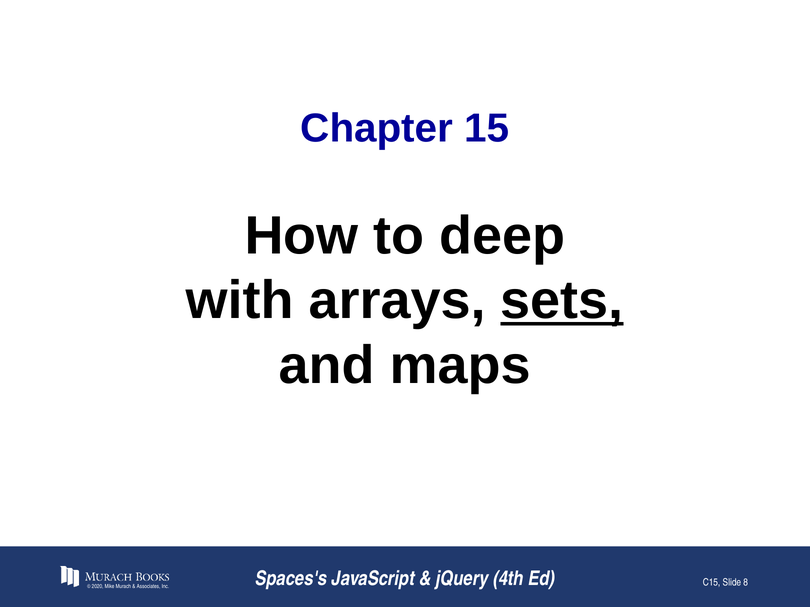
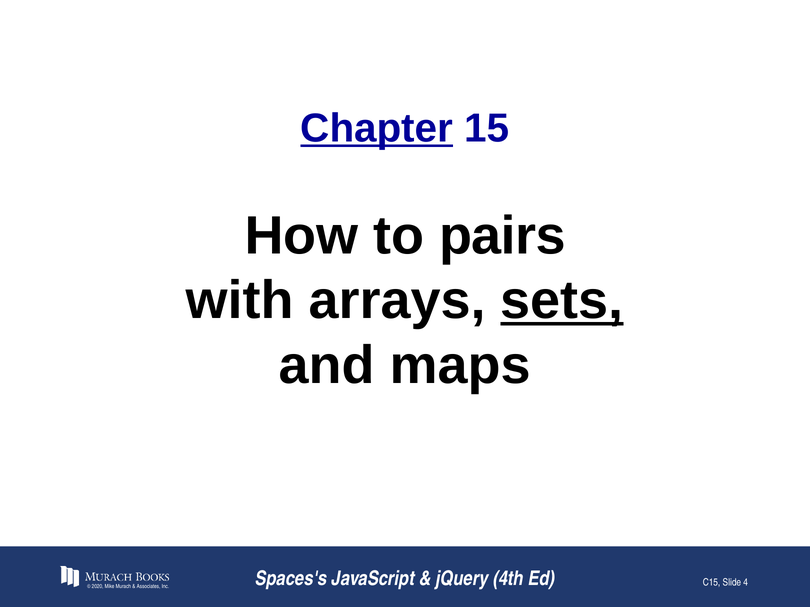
Chapter underline: none -> present (377, 128)
deep: deep -> pairs (502, 236)
8: 8 -> 4 (746, 583)
